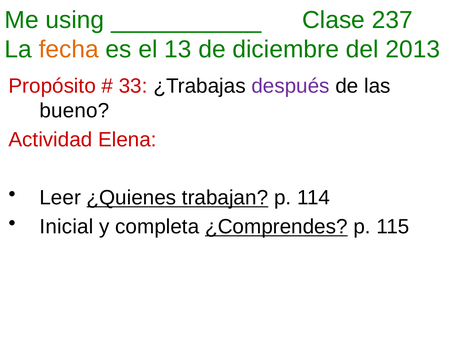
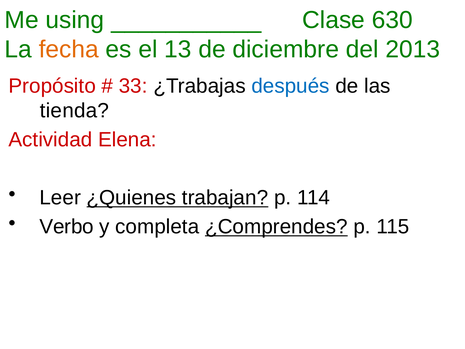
237: 237 -> 630 (392, 20)
después colour: purple -> blue (291, 86)
bueno: bueno -> tienda (74, 111)
Inicial: Inicial -> Verbo (67, 227)
